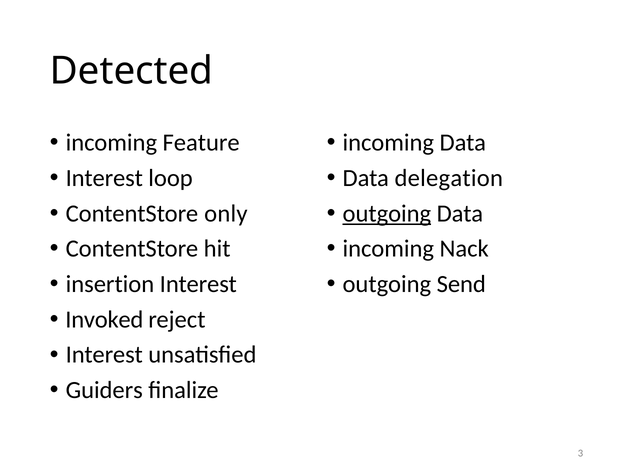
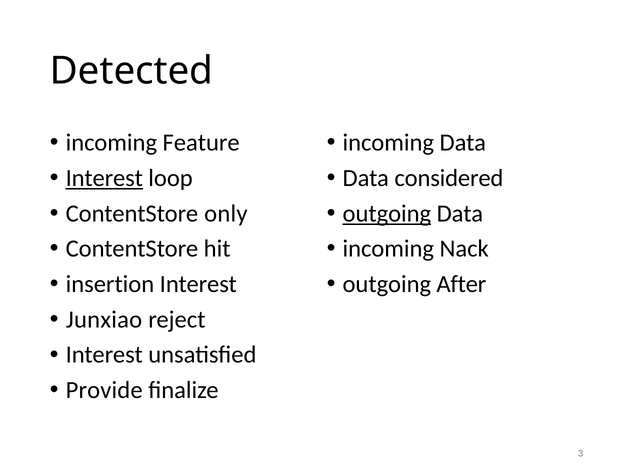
Interest underline: none -> present (104, 178)
delegation: delegation -> considered (449, 178)
Send: Send -> After (461, 284)
Invoked: Invoked -> Junxiao (104, 319)
Guiders: Guiders -> Provide (104, 390)
